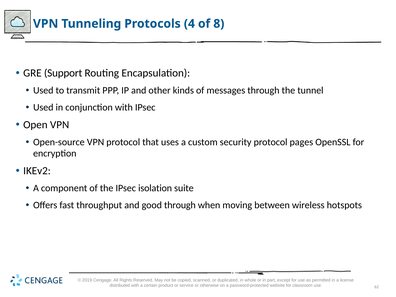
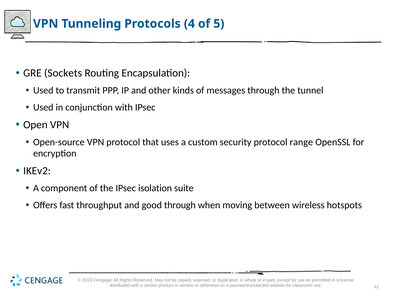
8: 8 -> 5 (219, 24)
Support: Support -> Sockets (63, 73)
pages: pages -> range (301, 142)
